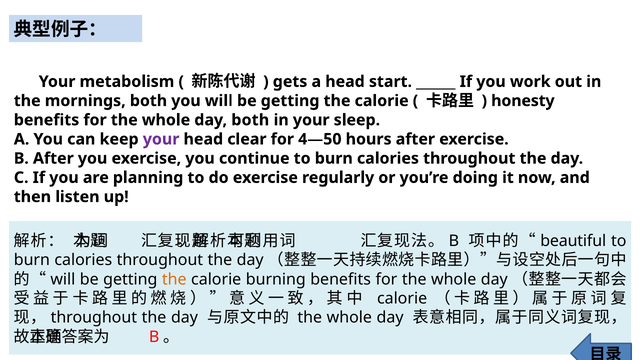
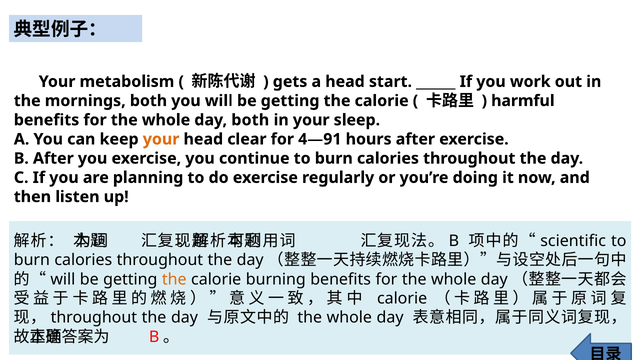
honesty: honesty -> harmful (523, 101)
your colour: purple -> orange (161, 139)
4—50: 4—50 -> 4—91 (320, 139)
beautiful: beautiful -> scientific (573, 241)
